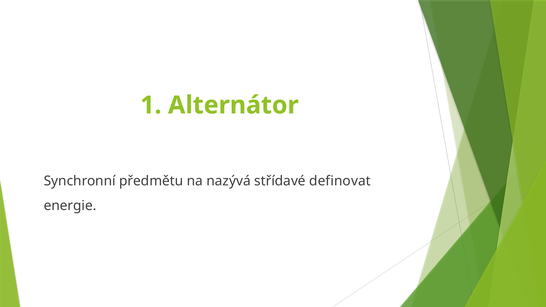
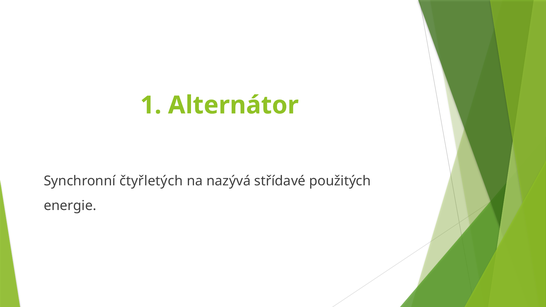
předmětu: předmětu -> čtyřletých (151, 181)
definovat: definovat -> použitých (340, 181)
